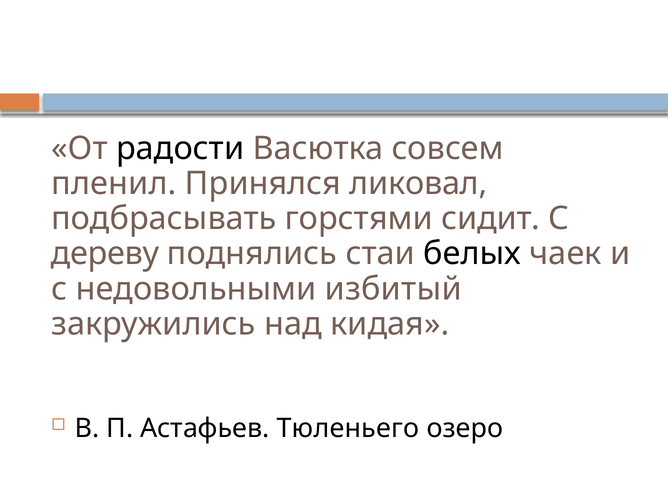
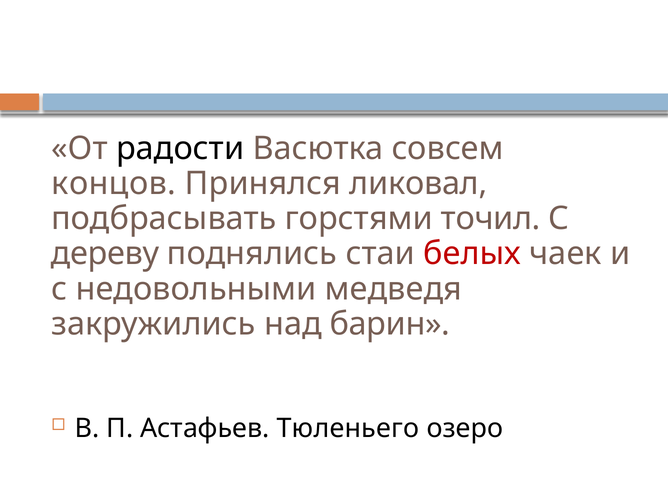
пленил: пленил -> концов (114, 184)
сидит: сидит -> точил (491, 219)
белых colour: black -> red (472, 254)
избитый: избитый -> медведя (393, 289)
кидая: кидая -> барин (390, 324)
